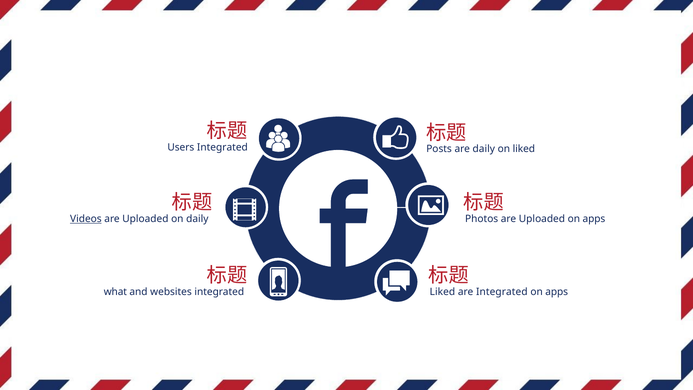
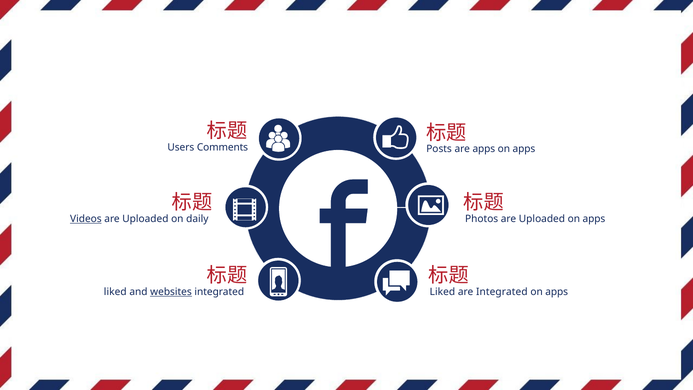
Users Integrated: Integrated -> Comments (222, 147)
are daily: daily -> apps (484, 149)
liked: liked -> apps (524, 149)
what: what -> liked (115, 292)
websites underline: none -> present (171, 292)
